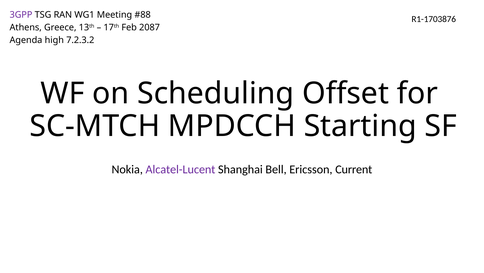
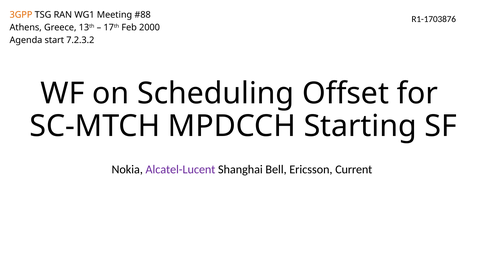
3GPP colour: purple -> orange (21, 15)
2087: 2087 -> 2000 (150, 27)
high: high -> start (54, 40)
